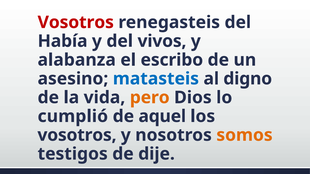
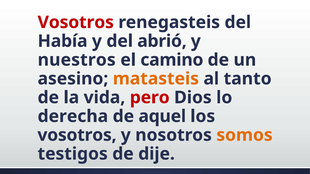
vivos: vivos -> abrió (162, 41)
alabanza: alabanza -> nuestros (77, 60)
escribo: escribo -> camino (172, 60)
matasteis colour: blue -> orange (156, 79)
digno: digno -> tanto (248, 79)
pero colour: orange -> red (150, 98)
cumplió: cumplió -> derecha (73, 116)
